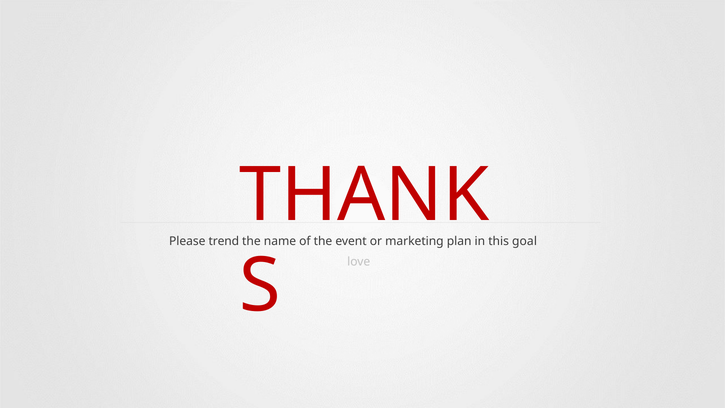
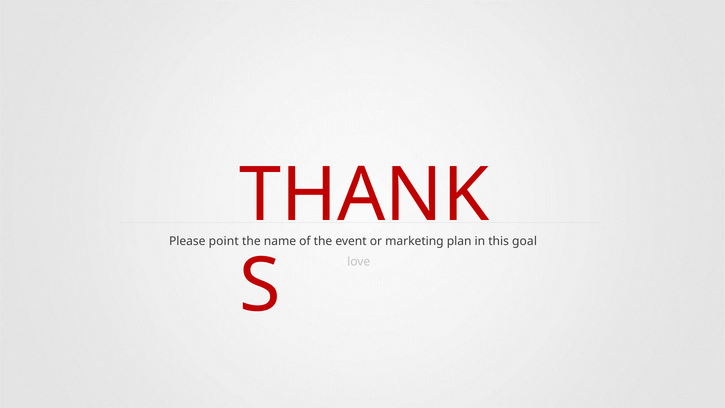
trend: trend -> point (224, 241)
